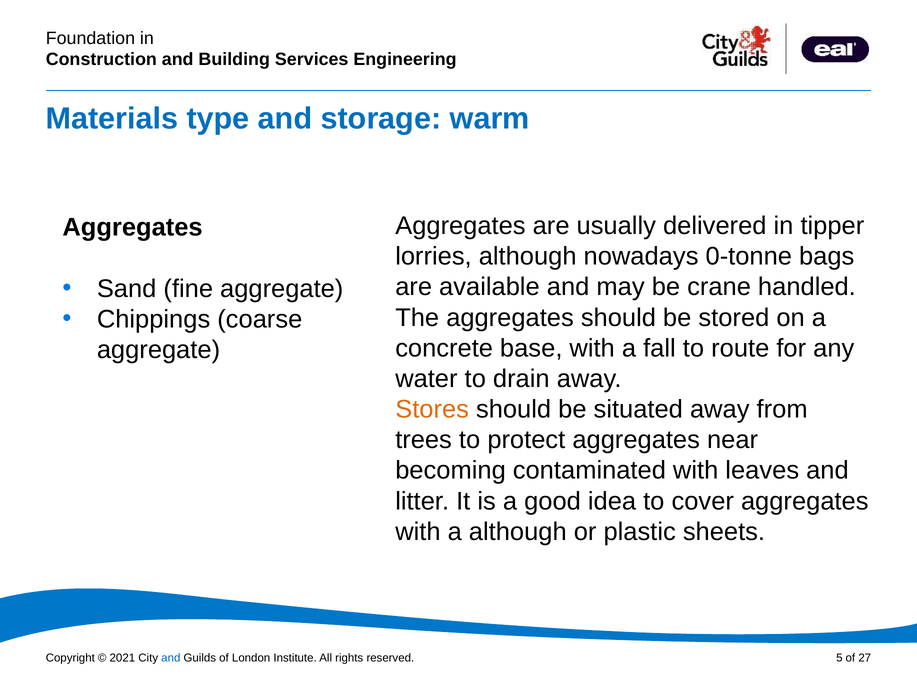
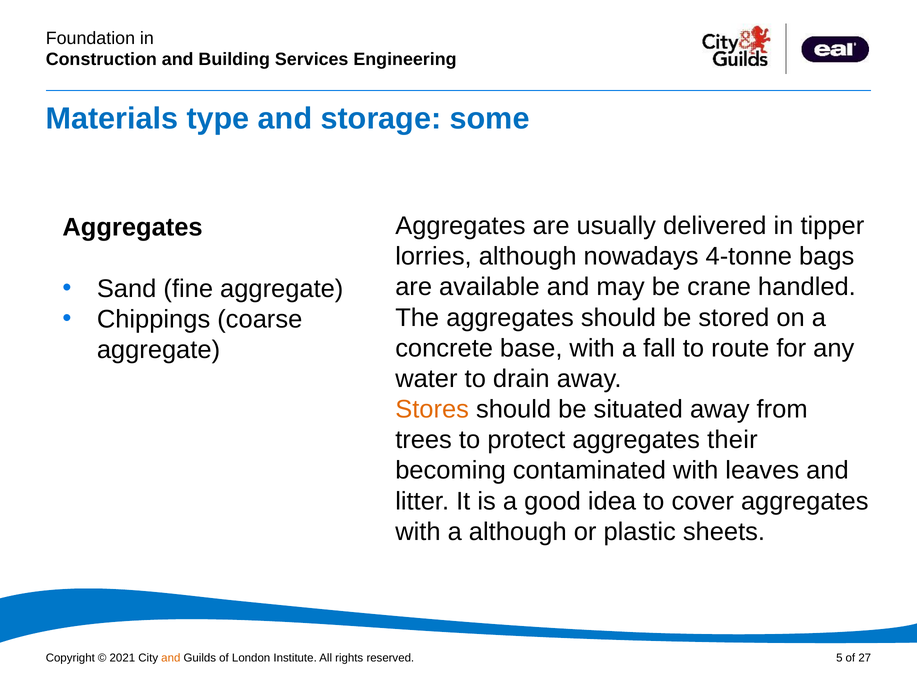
warm: warm -> some (490, 119)
0-tonne: 0-tonne -> 4-tonne (749, 256)
near: near -> their (732, 440)
and colour: blue -> orange (171, 658)
